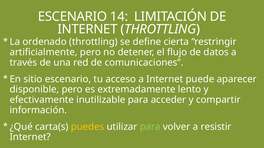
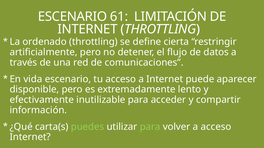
14: 14 -> 61 (119, 17)
sitio: sitio -> vida (33, 79)
puedes colour: yellow -> light green (88, 127)
a resistir: resistir -> acceso (216, 127)
